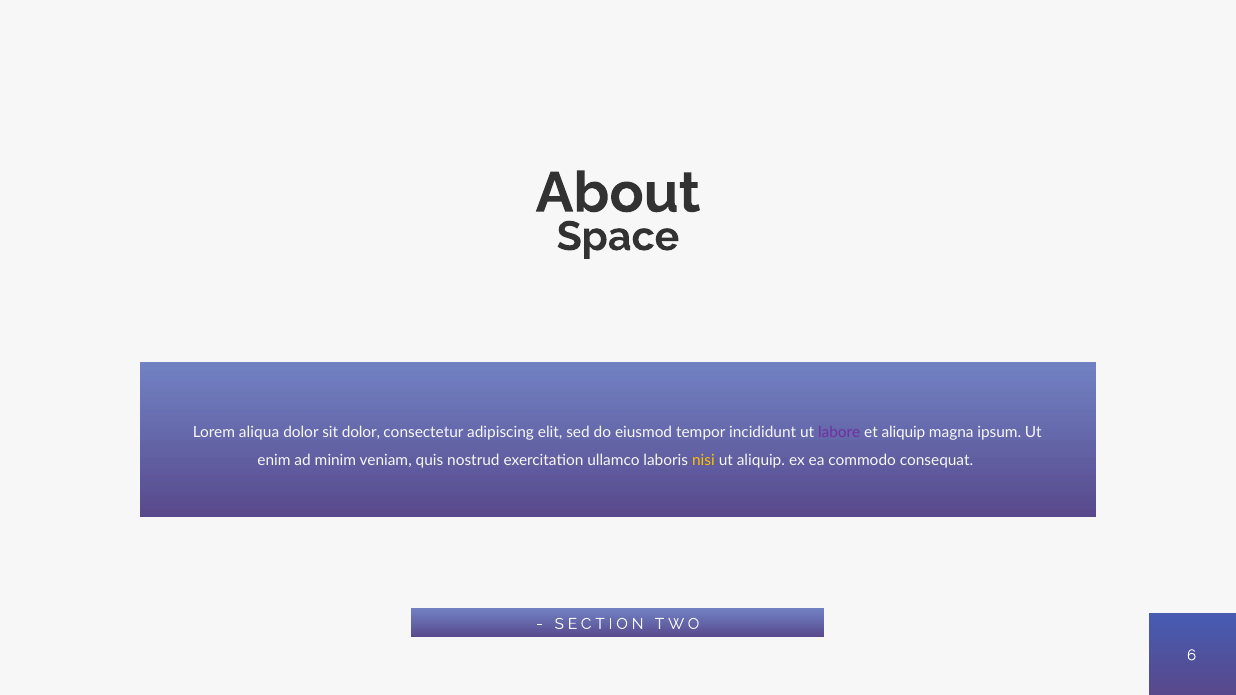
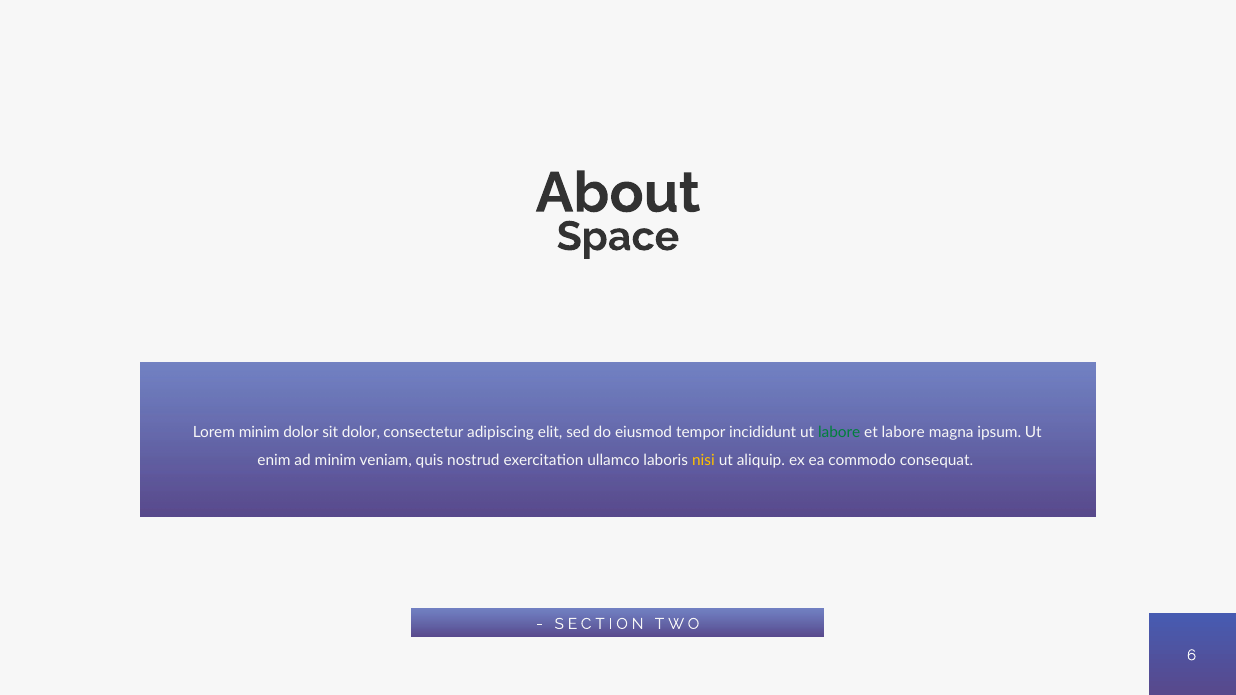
Lorem aliqua: aliqua -> minim (259, 433)
labore colour: purple -> green (839, 433)
et aliquip: aliquip -> labore (903, 433)
